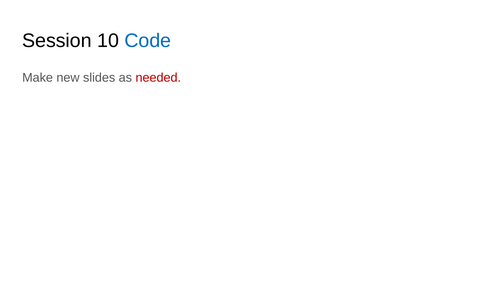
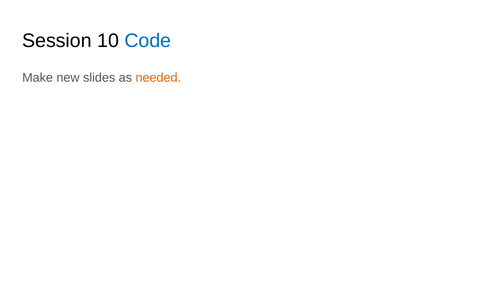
needed colour: red -> orange (158, 78)
